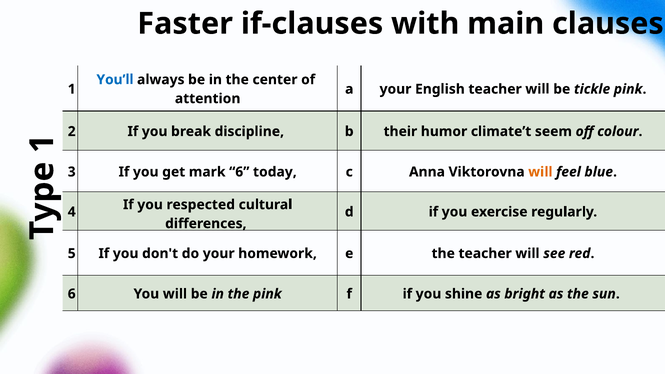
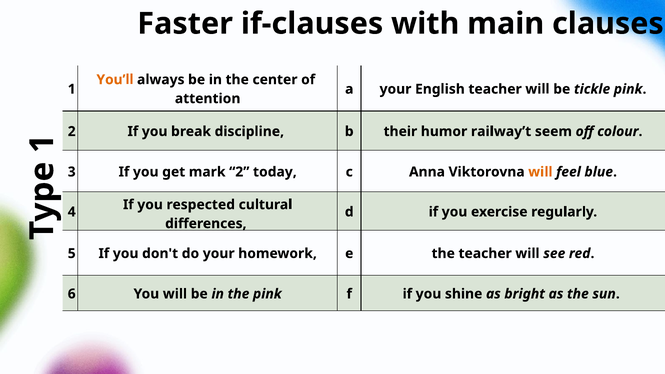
You’ll colour: blue -> orange (115, 80)
climate’t: climate’t -> railway’t (501, 131)
mark 6: 6 -> 2 (239, 172)
